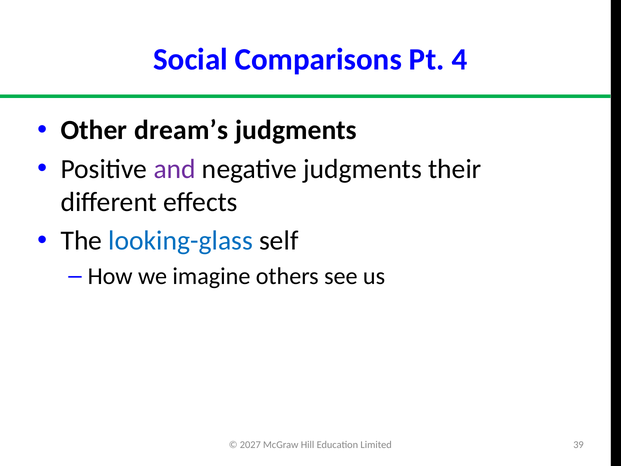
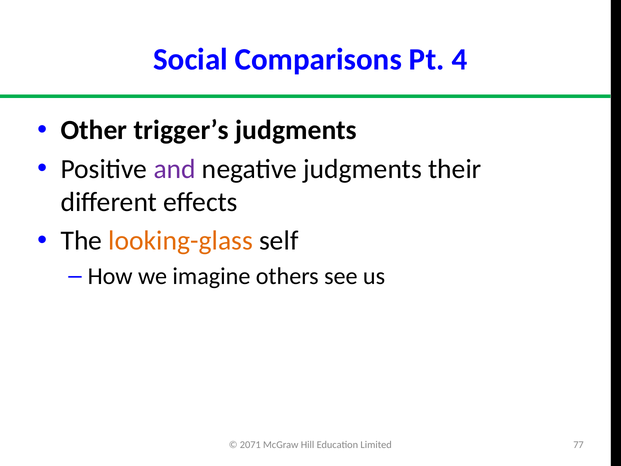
dream’s: dream’s -> trigger’s (181, 130)
looking-glass colour: blue -> orange (181, 241)
2027: 2027 -> 2071 (250, 445)
39: 39 -> 77 (578, 445)
